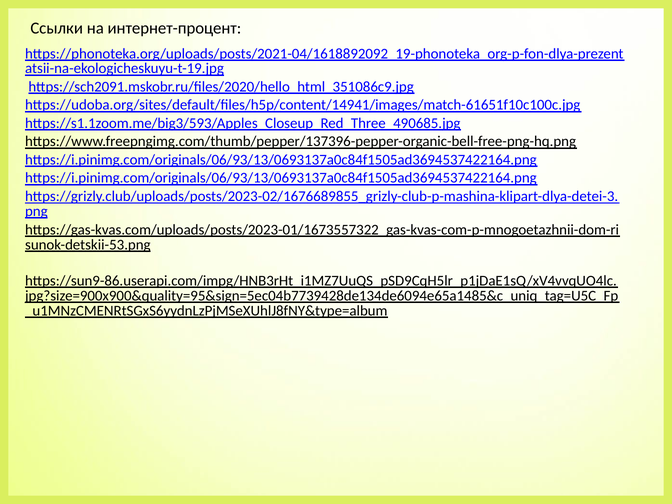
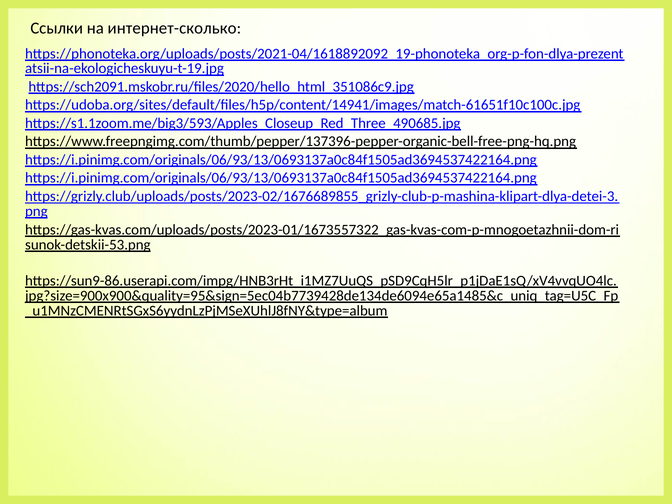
интернет-процент: интернет-процент -> интернет-сколько (174, 28)
